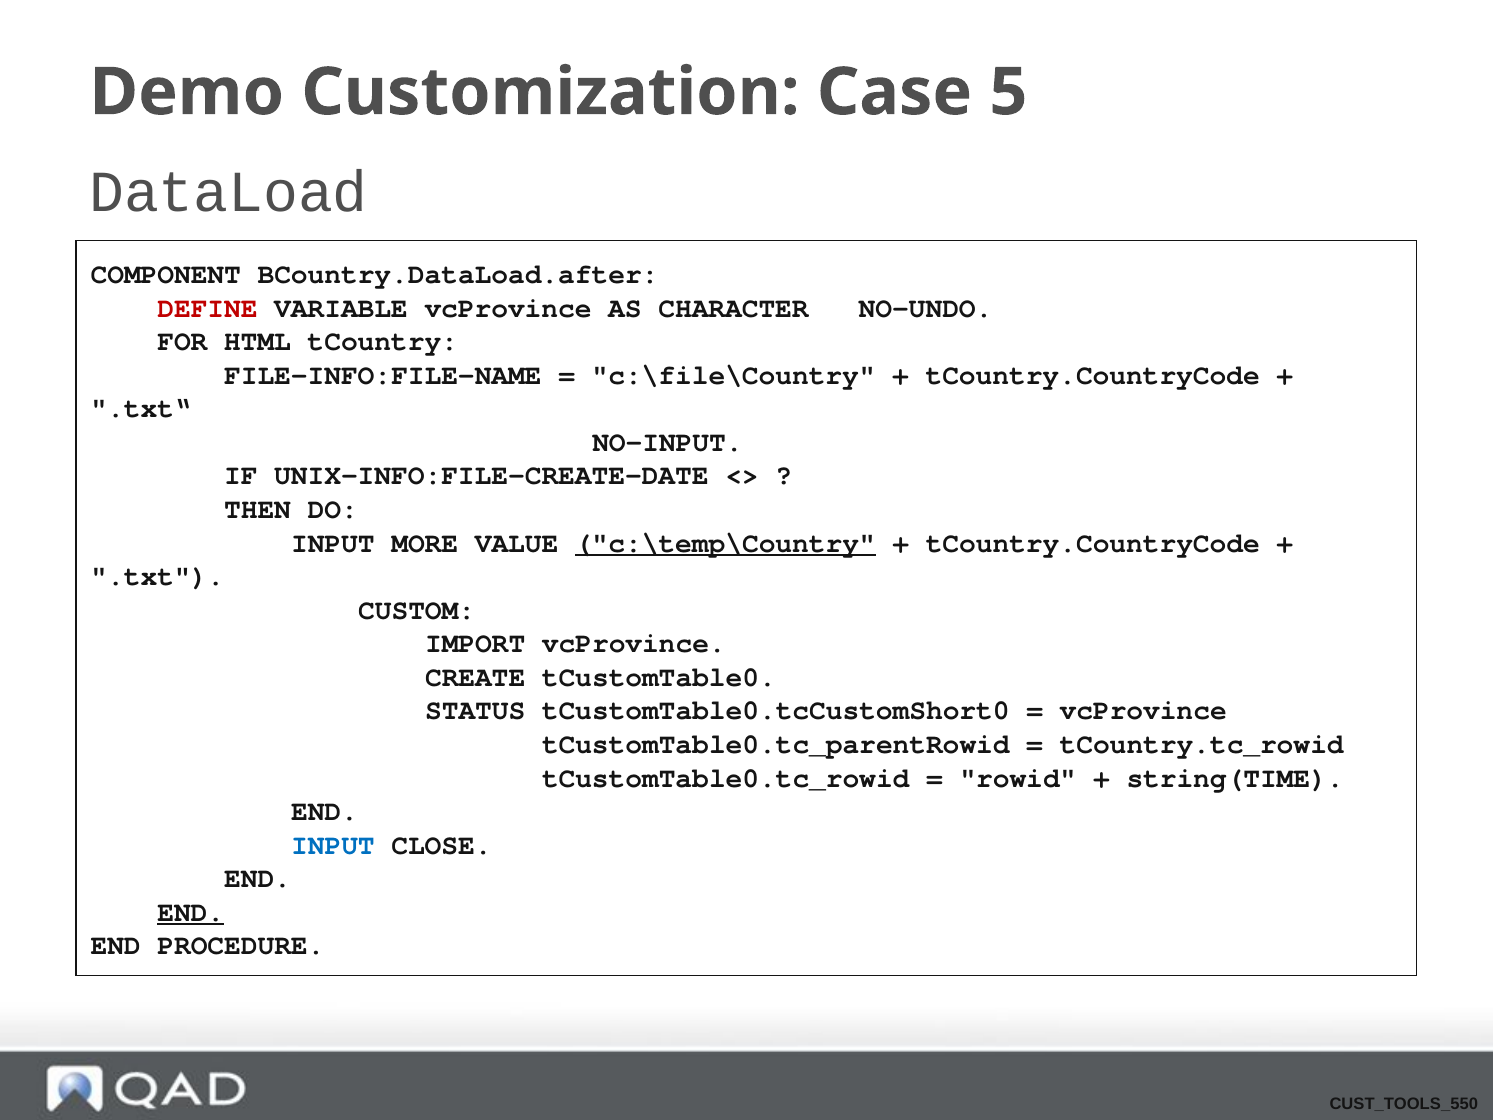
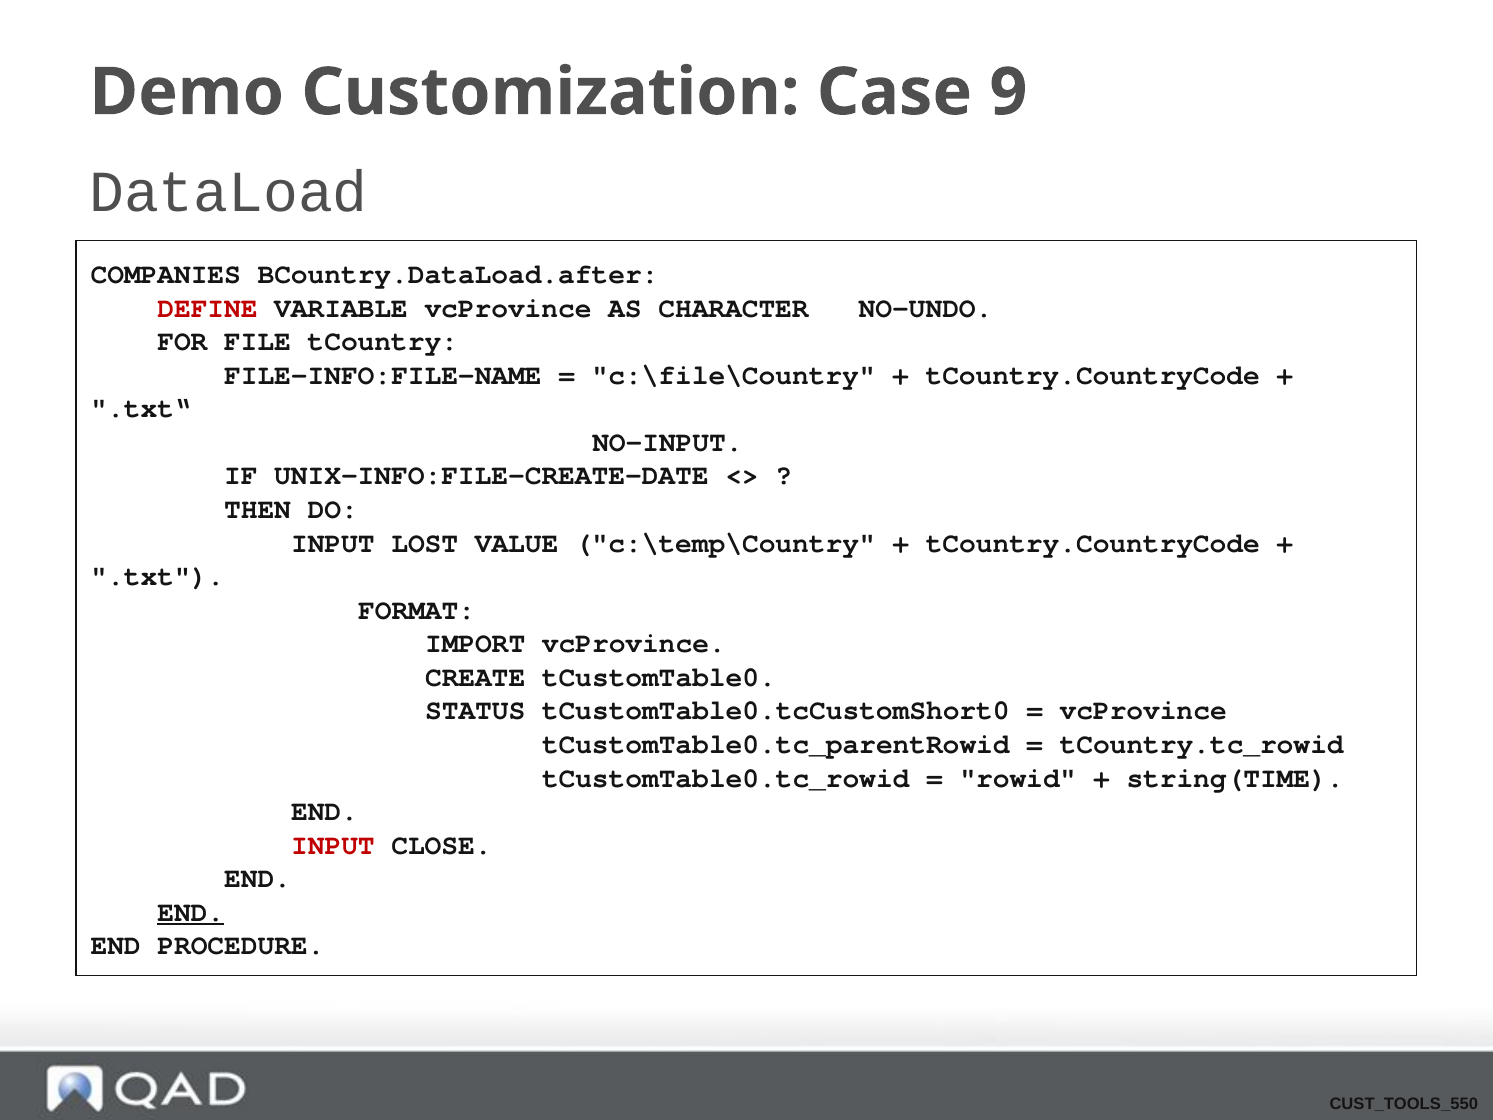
5: 5 -> 9 (1008, 92)
COMPONENT: COMPONENT -> COMPANIES (166, 274)
HTML: HTML -> FILE (258, 341)
MORE: MORE -> LOST (425, 543)
c:\temp\Country underline: present -> none (725, 543)
CUSTOM: CUSTOM -> FORMAT (417, 610)
INPUT colour: blue -> red (333, 845)
